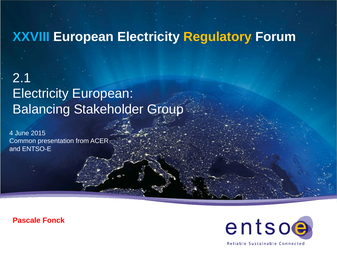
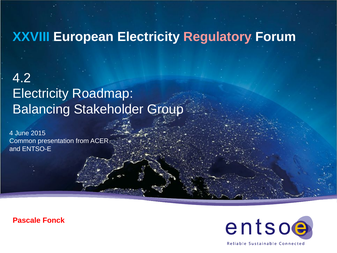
Regulatory colour: yellow -> pink (218, 37)
2.1: 2.1 -> 4.2 (22, 78)
Electricity European: European -> Roadmap (103, 94)
